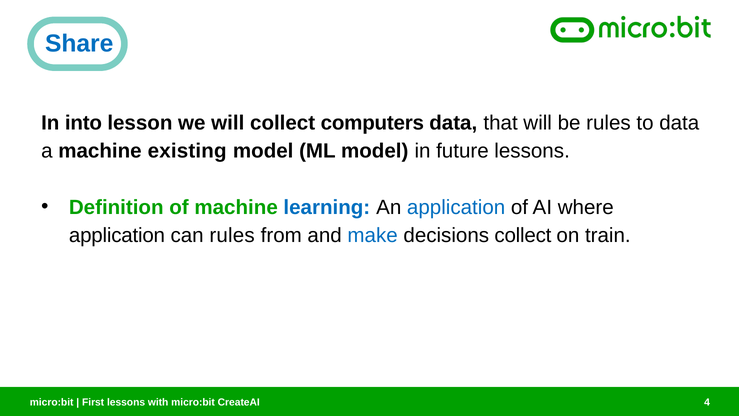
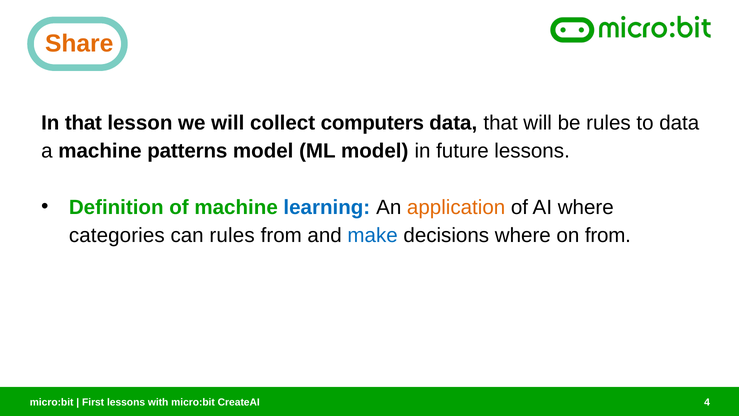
Share colour: blue -> orange (79, 44)
In into: into -> that (83, 123)
existing: existing -> patterns (187, 151)
application colour: blue -> orange (456, 207)
application: application -> categories (117, 235)
decisions collect: collect -> where (523, 235)
on train: train -> from (608, 235)
